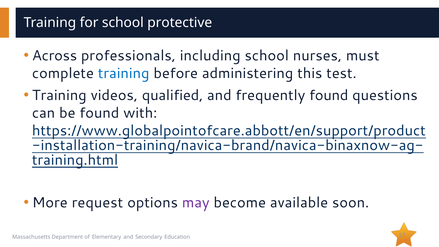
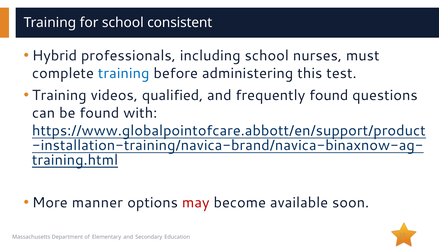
protective: protective -> consistent (180, 23)
Across: Across -> Hybrid (54, 56)
request: request -> manner (97, 203)
may colour: purple -> red (196, 203)
